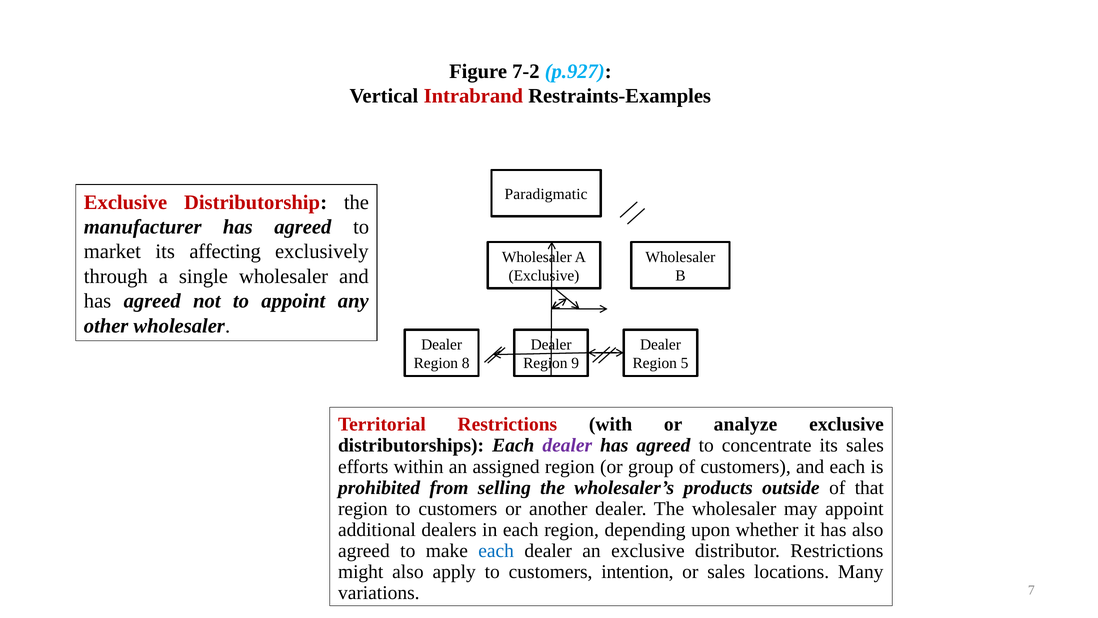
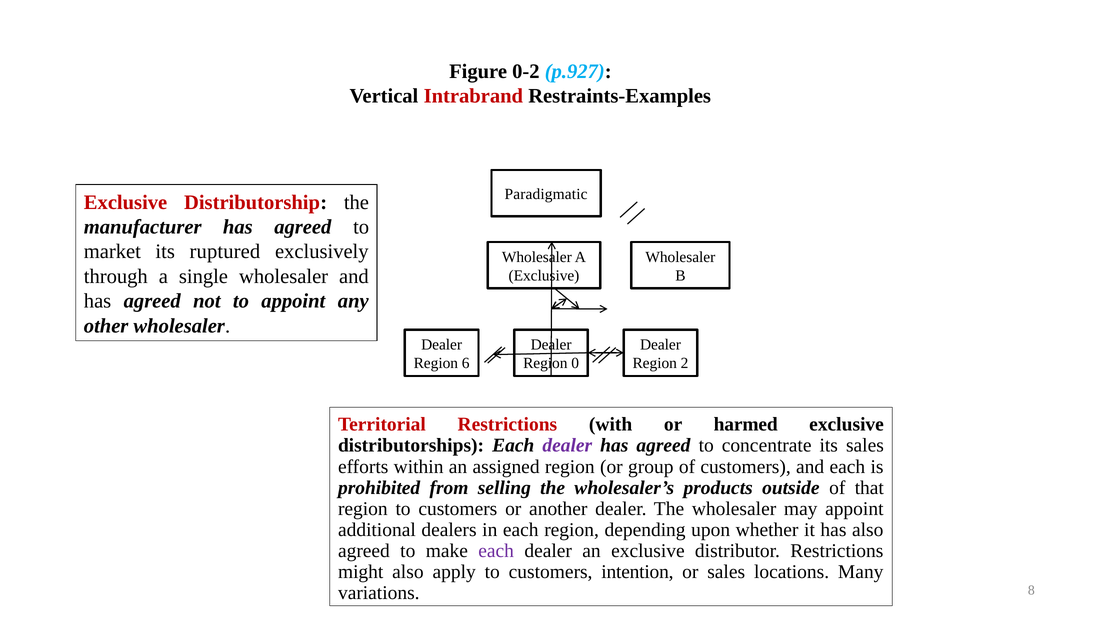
7-2: 7-2 -> 0-2 (526, 71)
affecting: affecting -> ruptured (225, 252)
8: 8 -> 6 (466, 363)
9: 9 -> 0 (575, 363)
5: 5 -> 2 (685, 363)
analyze: analyze -> harmed (746, 424)
each colour: blue -> purple (496, 550)
7: 7 -> 8 (1031, 590)
